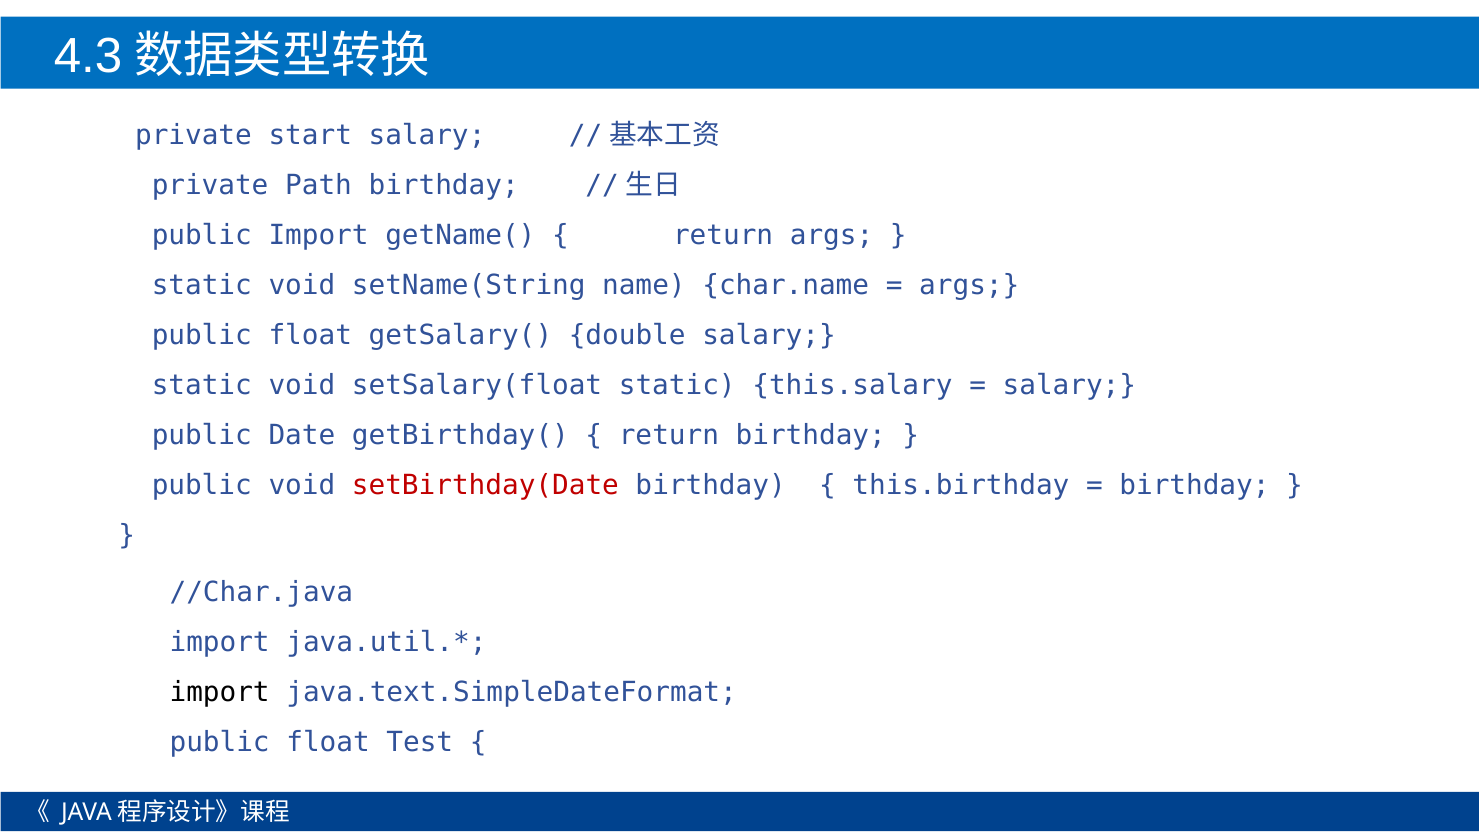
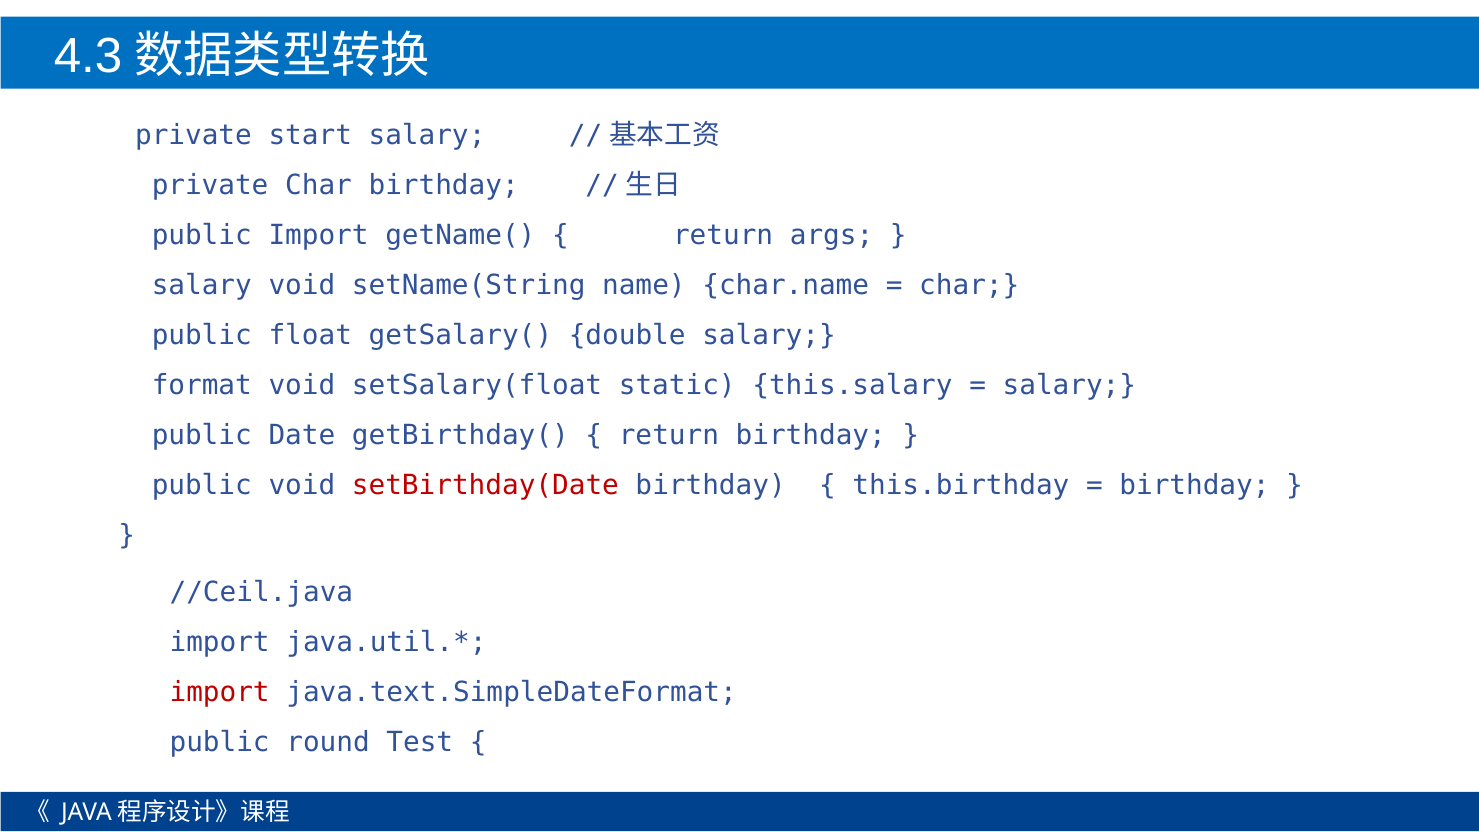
private Path: Path -> Char (319, 186)
static: static -> salary (202, 285)
args: args -> char (969, 285)
static: static -> format (202, 385)
//Char.java: //Char.java -> //Ceil.java (261, 593)
import colour: black -> red (220, 692)
float: float -> round (328, 742)
